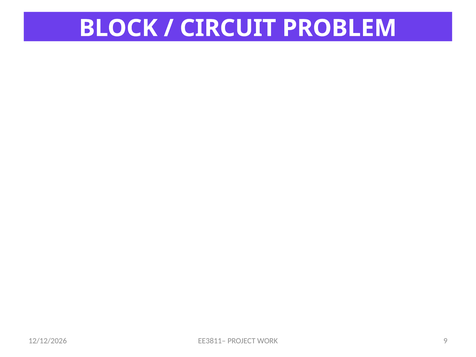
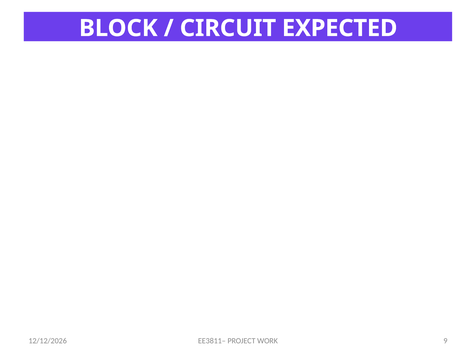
PROBLEM: PROBLEM -> EXPECTED (340, 28)
